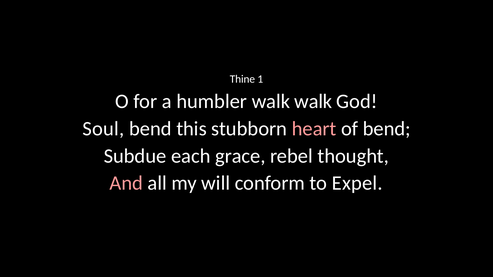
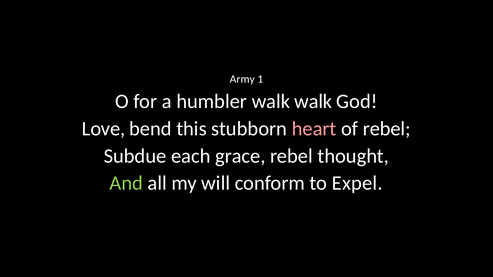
Thine: Thine -> Army (242, 79)
Soul: Soul -> Love (104, 129)
of bend: bend -> rebel (387, 129)
And colour: pink -> light green (126, 183)
